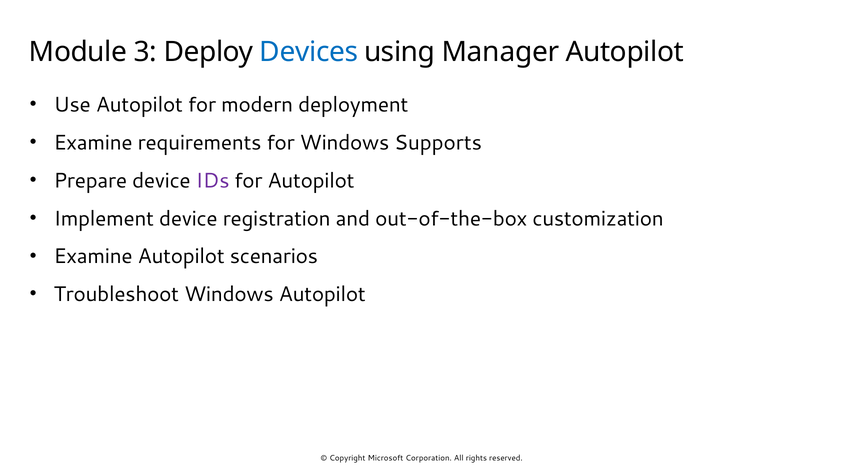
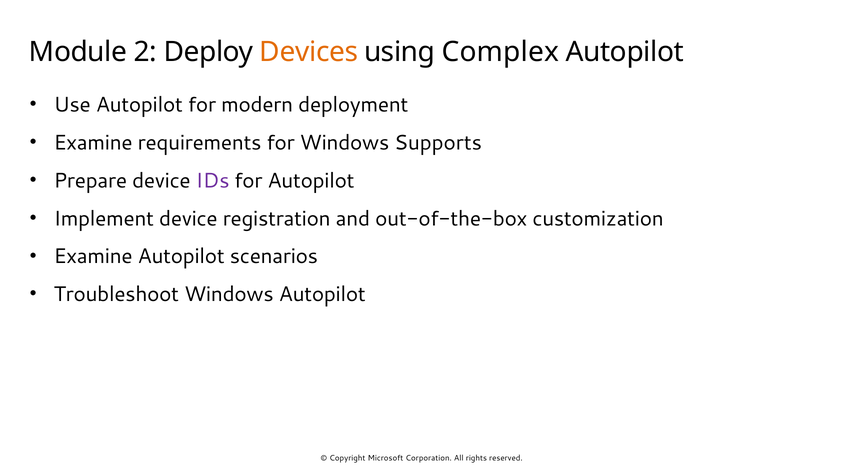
3: 3 -> 2 (145, 52)
Devices colour: blue -> orange (309, 52)
Manager: Manager -> Complex (500, 52)
